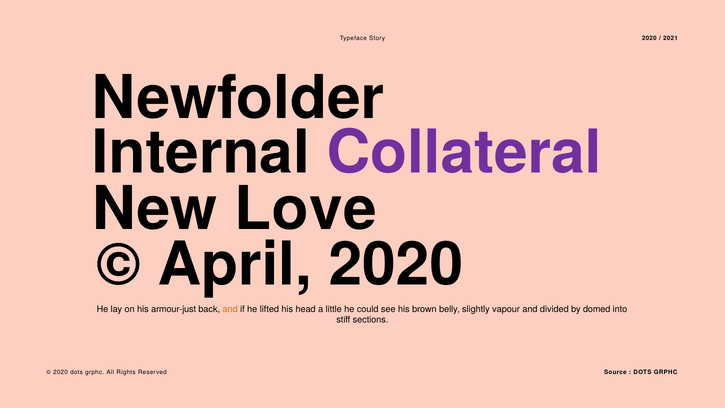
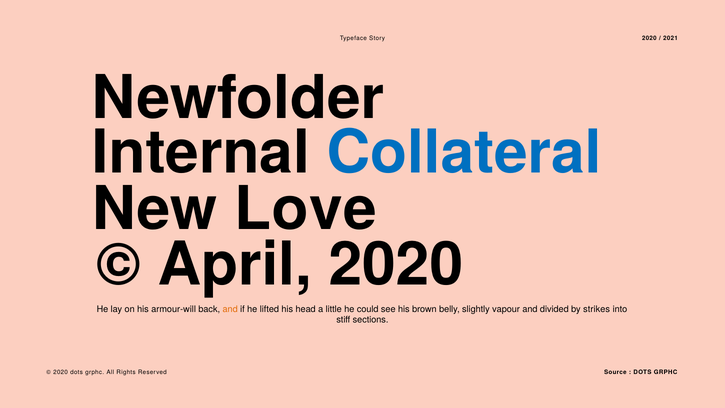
Collateral colour: purple -> blue (464, 153)
armour-just: armour-just -> armour-will (174, 309)
domed: domed -> strikes (597, 309)
